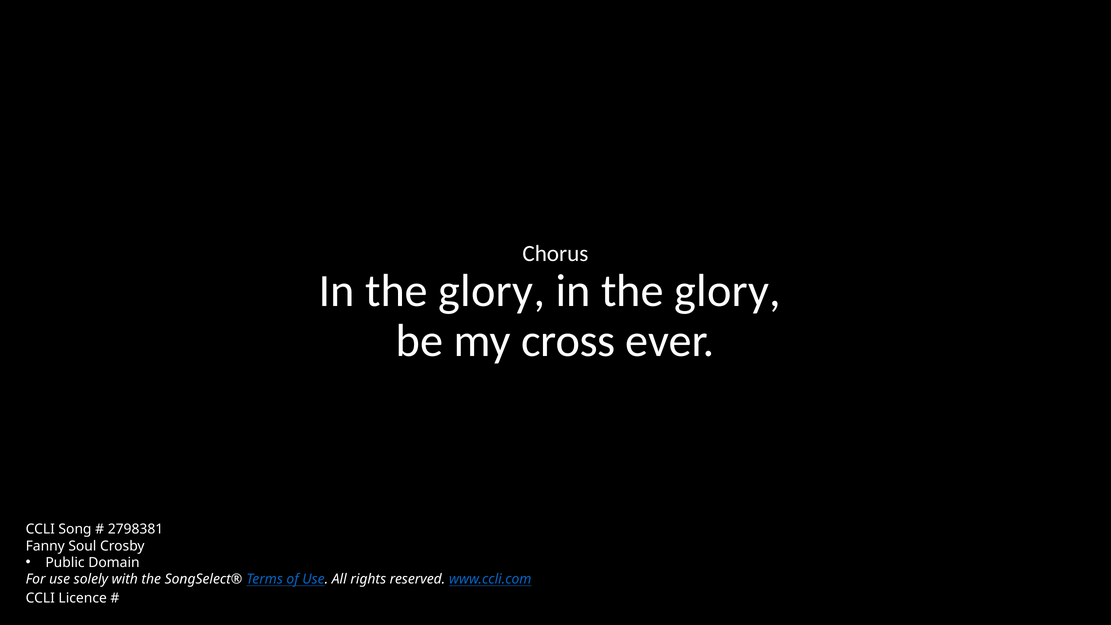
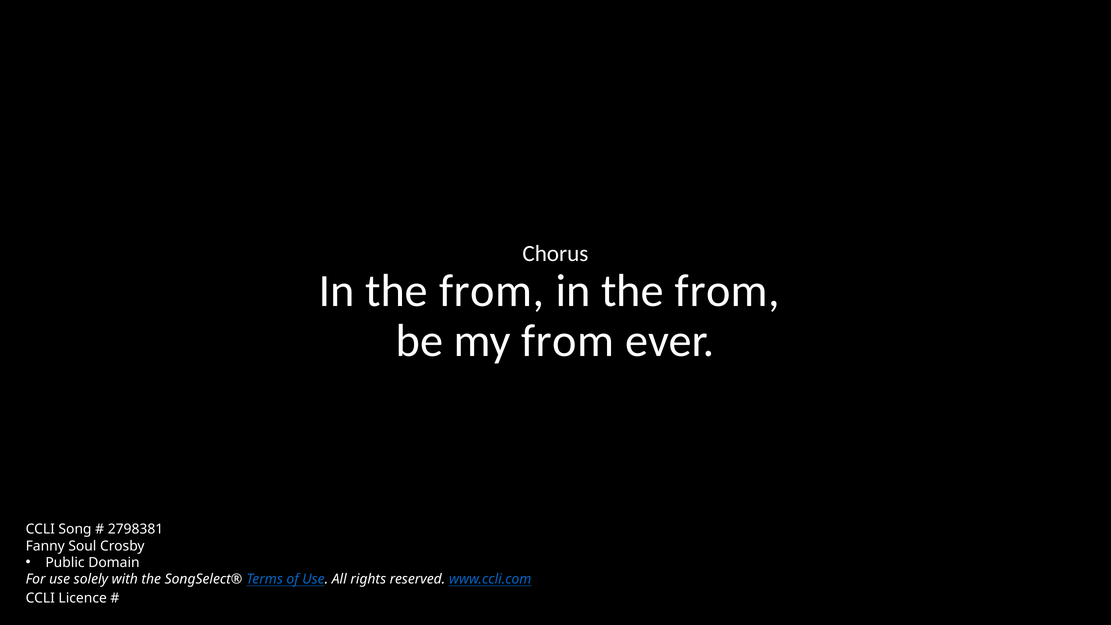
glory: glory -> from (492, 291)
glory: glory -> from (727, 291)
my cross: cross -> from (568, 341)
